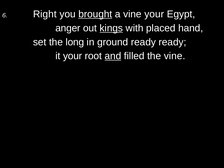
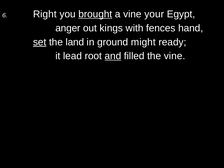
kings underline: present -> none (111, 28)
placed: placed -> fences (161, 28)
set underline: none -> present (40, 42)
long: long -> land (75, 42)
ground ready: ready -> might (143, 42)
it your: your -> lead (73, 56)
